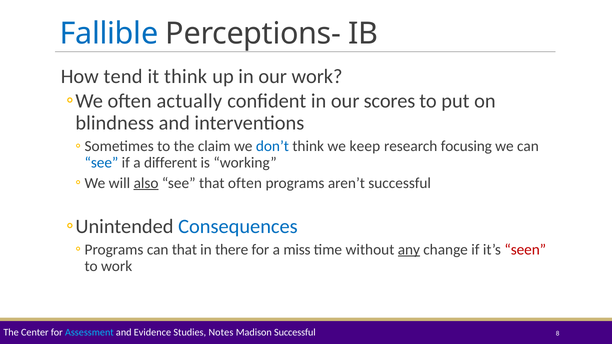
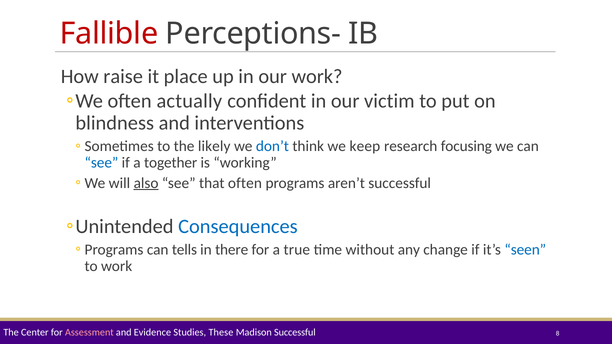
Fallible colour: blue -> red (109, 34)
tend: tend -> raise (123, 76)
it think: think -> place (186, 76)
scores: scores -> victim (389, 101)
claim: claim -> likely (214, 146)
different: different -> together (171, 163)
can that: that -> tells (184, 250)
miss: miss -> true (297, 250)
any underline: present -> none (409, 250)
seen colour: red -> blue (525, 250)
Assessment colour: light blue -> pink (89, 333)
Notes: Notes -> These (221, 333)
